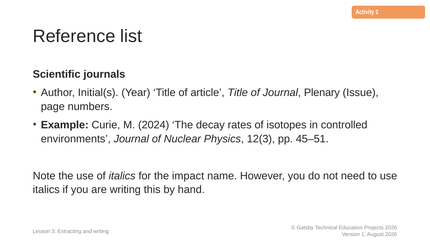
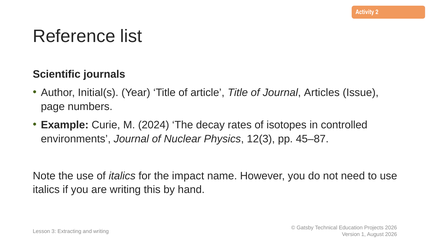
Plenary: Plenary -> Articles (322, 93)
45–51: 45–51 -> 45–87 (312, 139)
